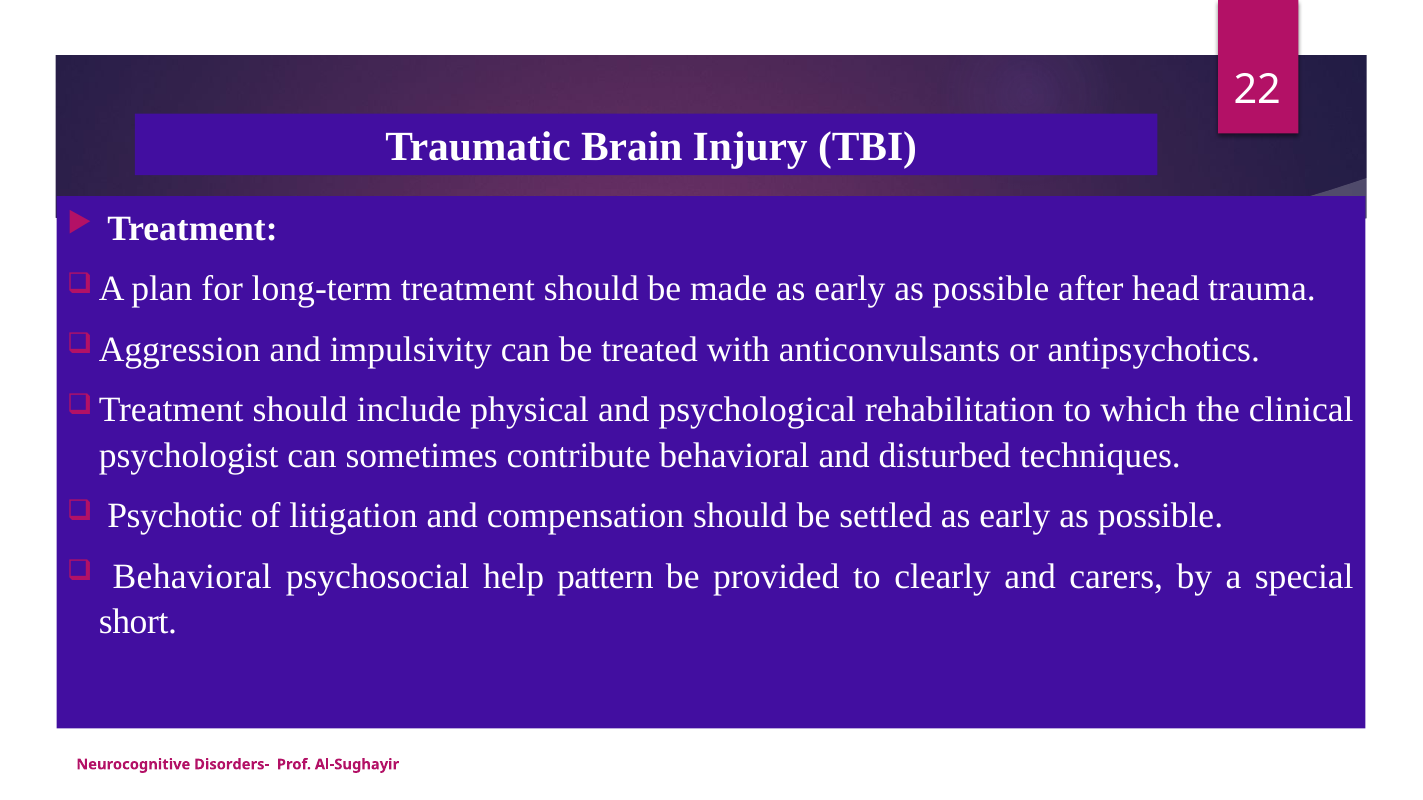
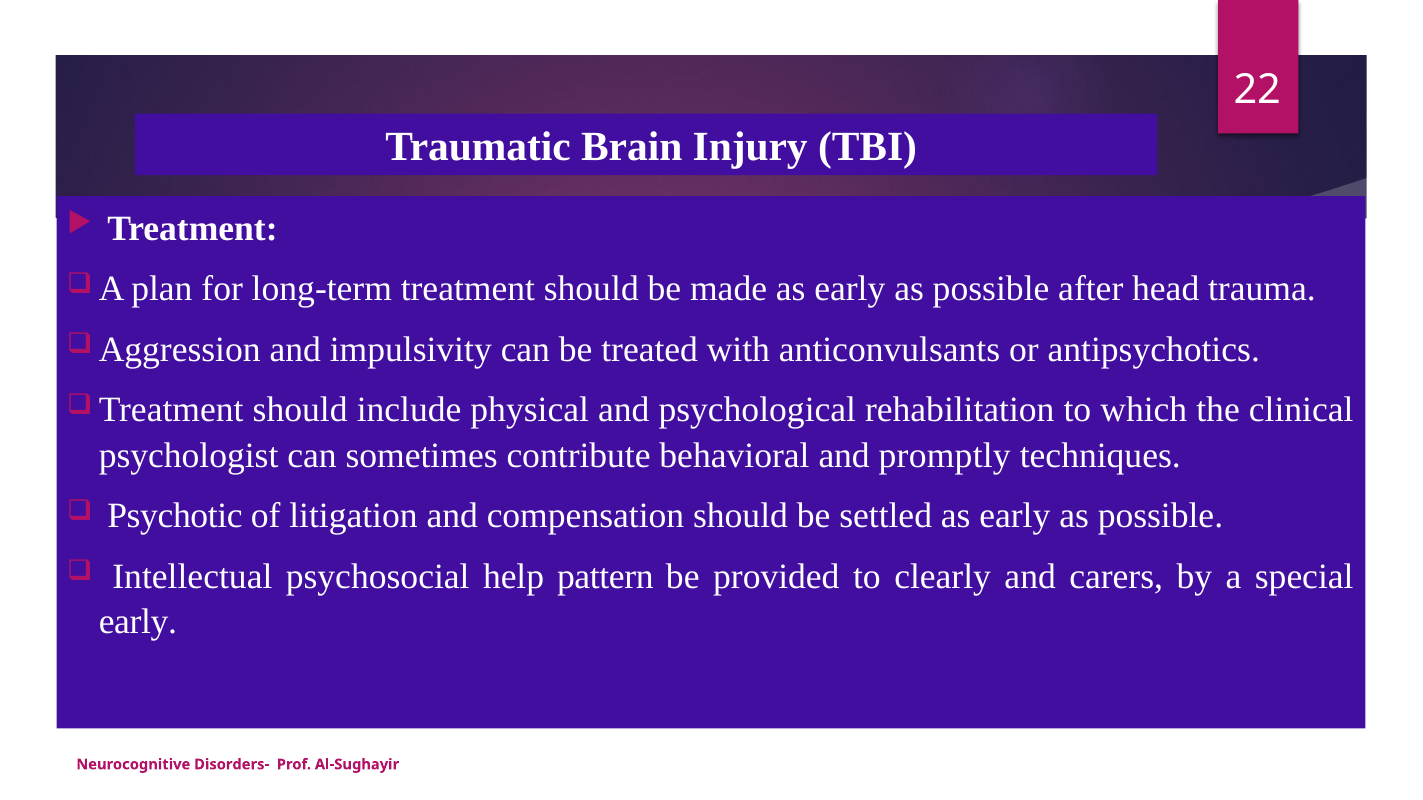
disturbed: disturbed -> promptly (945, 456)
Behavioral: Behavioral -> Intellectual (192, 577)
short: short -> early (138, 622)
